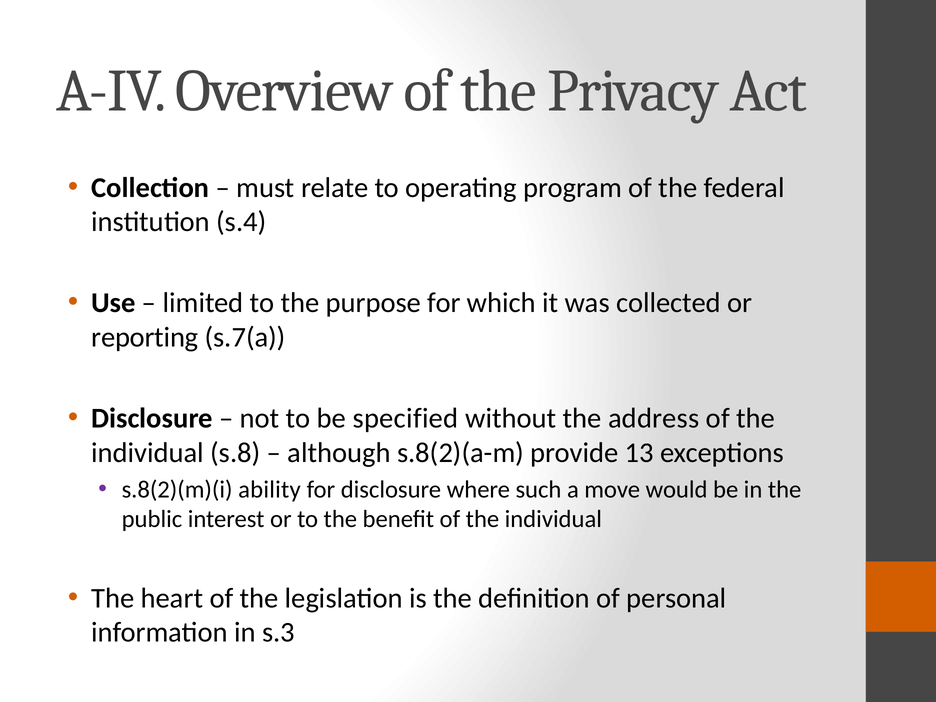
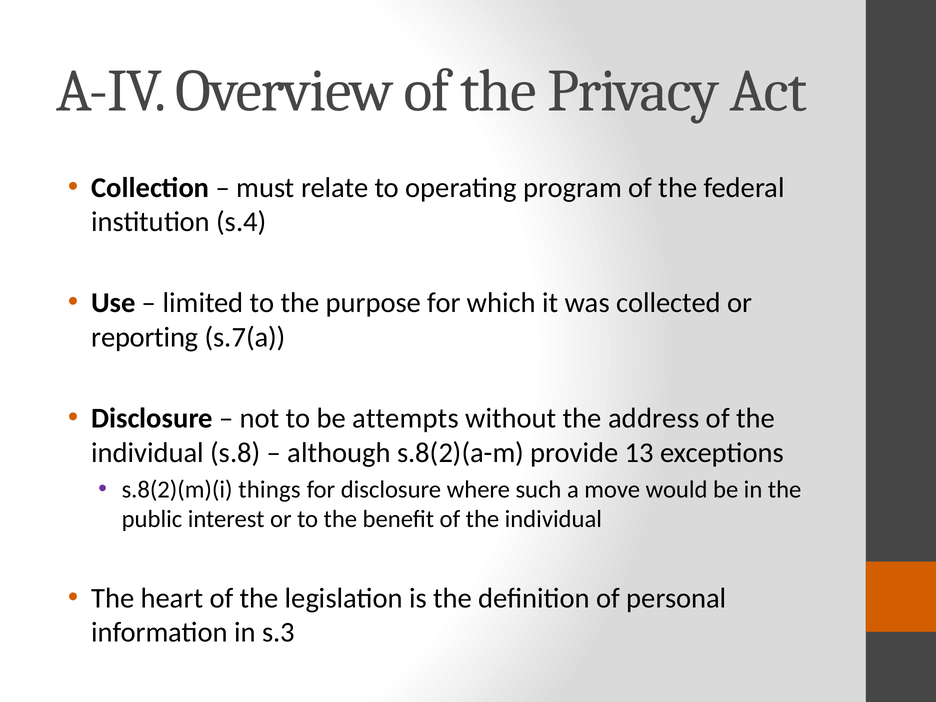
specified: specified -> attempts (406, 418)
ability: ability -> things (269, 490)
